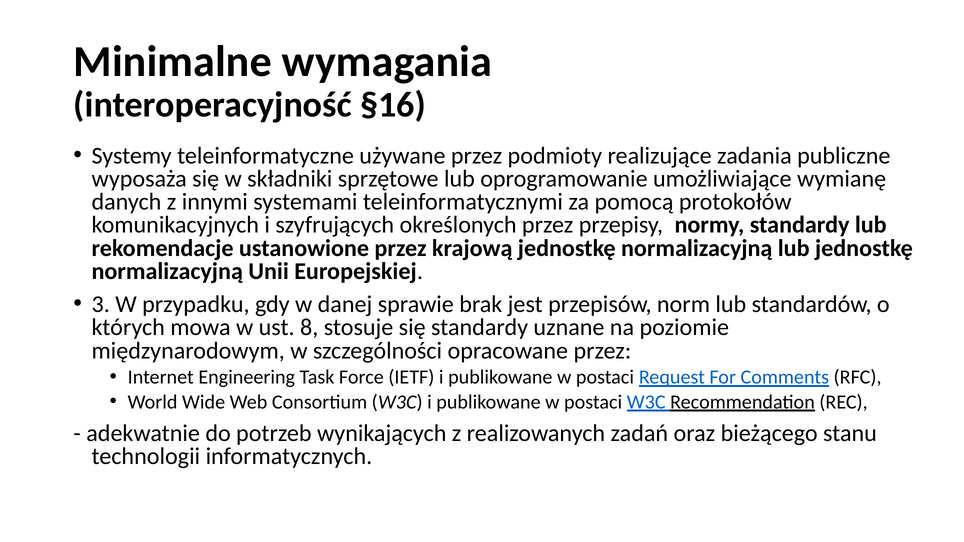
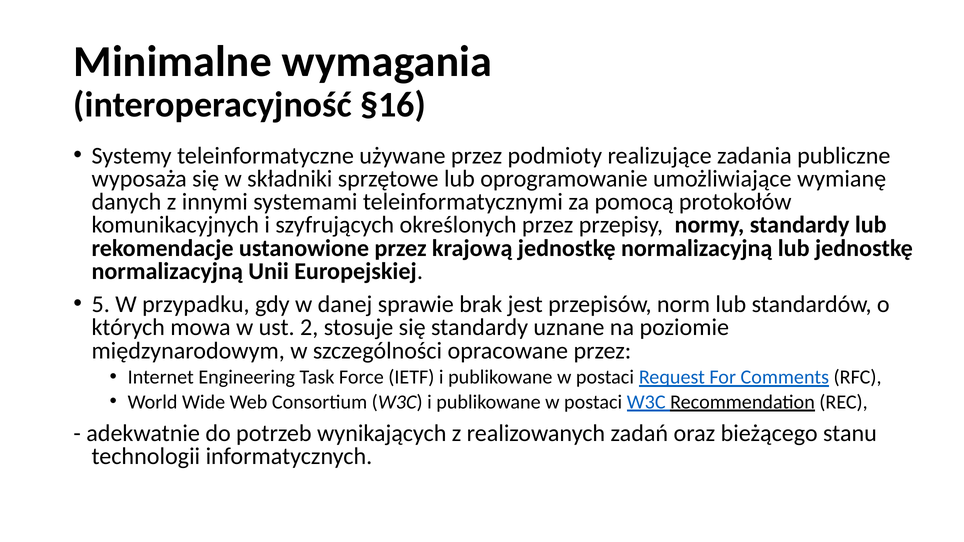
3: 3 -> 5 (101, 305)
8: 8 -> 2 (309, 328)
